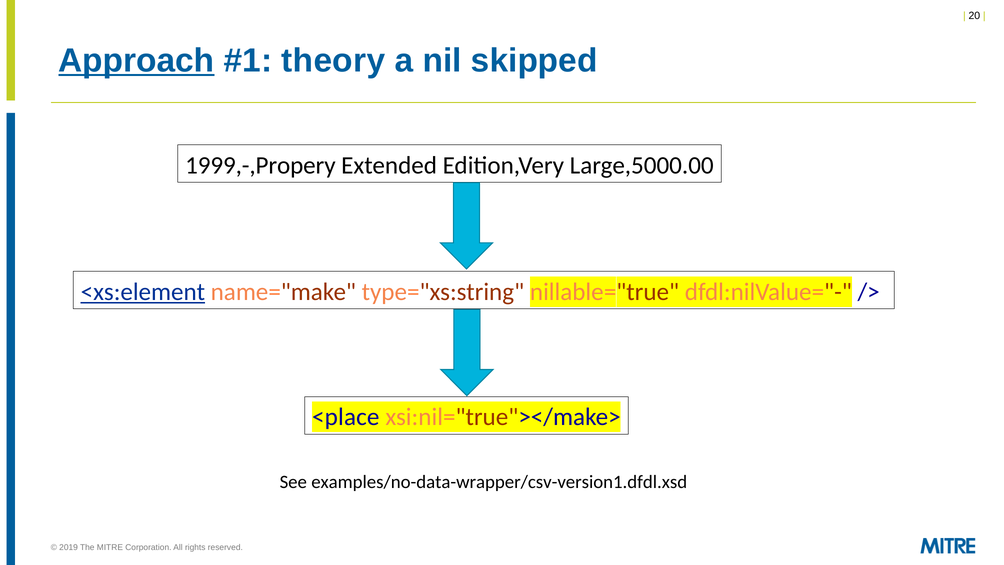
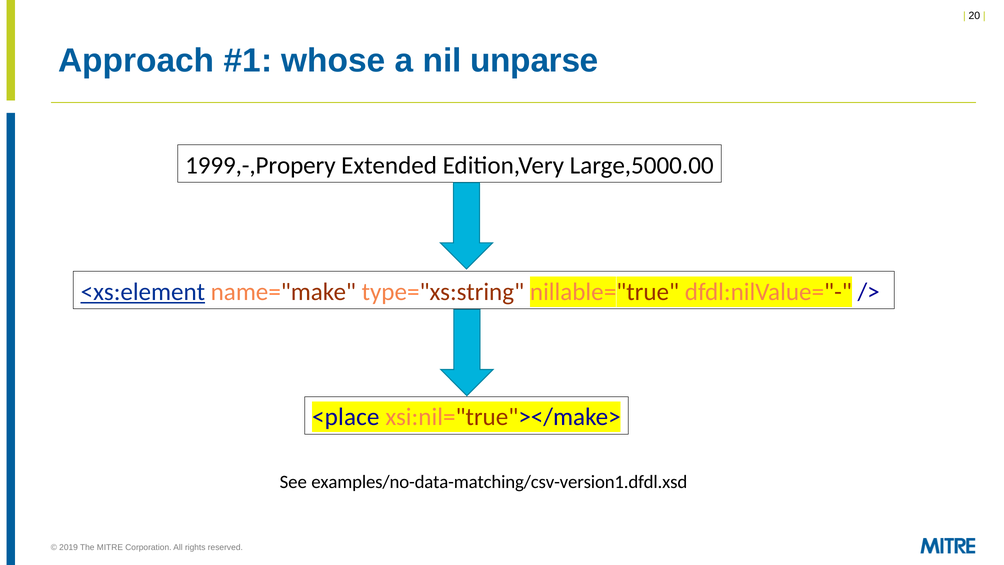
Approach underline: present -> none (136, 61)
theory: theory -> whose (333, 61)
skipped: skipped -> unparse (534, 61)
examples/no-data-wrapper/csv-version1.dfdl.xsd: examples/no-data-wrapper/csv-version1.dfdl.xsd -> examples/no-data-matching/csv-version1.dfdl.xsd (499, 482)
